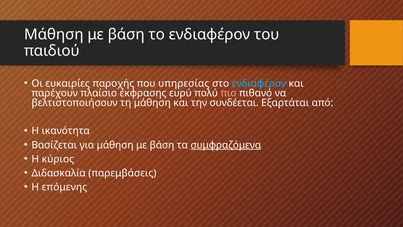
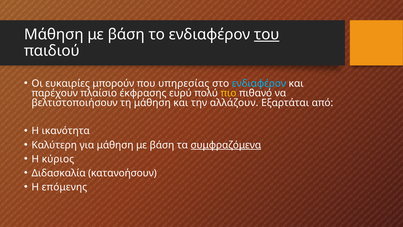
του underline: none -> present (267, 34)
παροχής: παροχής -> μπορούν (113, 83)
πιο colour: pink -> yellow (229, 93)
συνδέεται: συνδέεται -> αλλάζουν (234, 103)
Βασίζεται: Βασίζεται -> Καλύτερη (54, 145)
παρεμβάσεις: παρεμβάσεις -> κατανοήσουν (122, 173)
